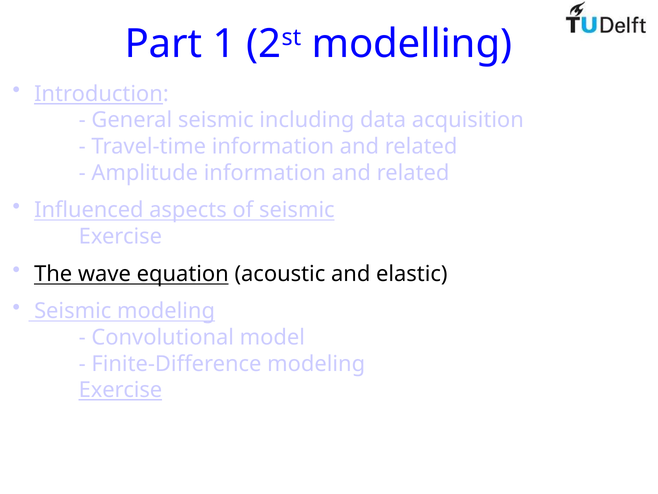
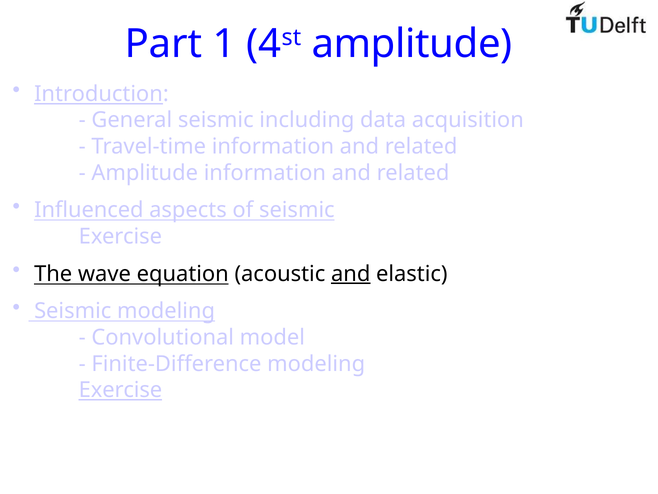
2: 2 -> 4 (264, 44)
modelling: modelling -> amplitude (412, 44)
and underline: none -> present (351, 274)
